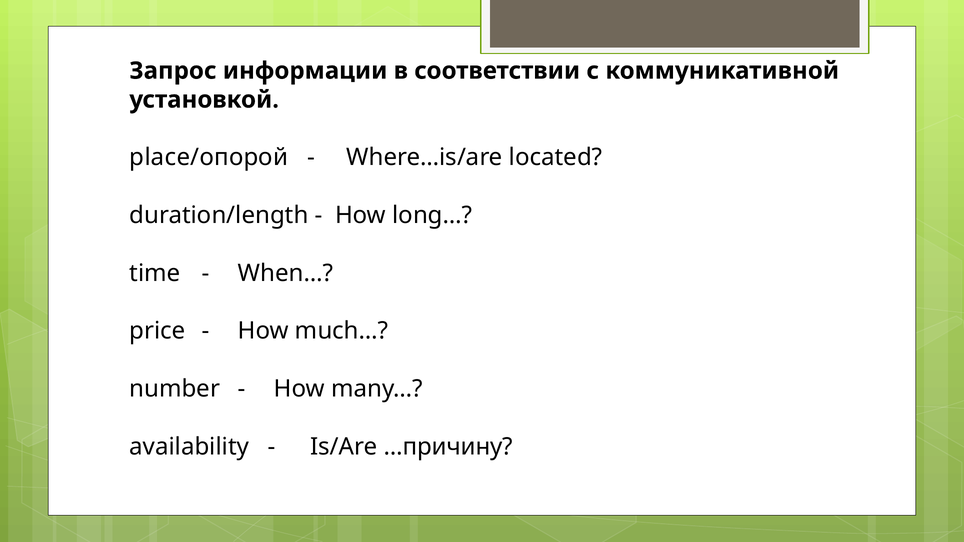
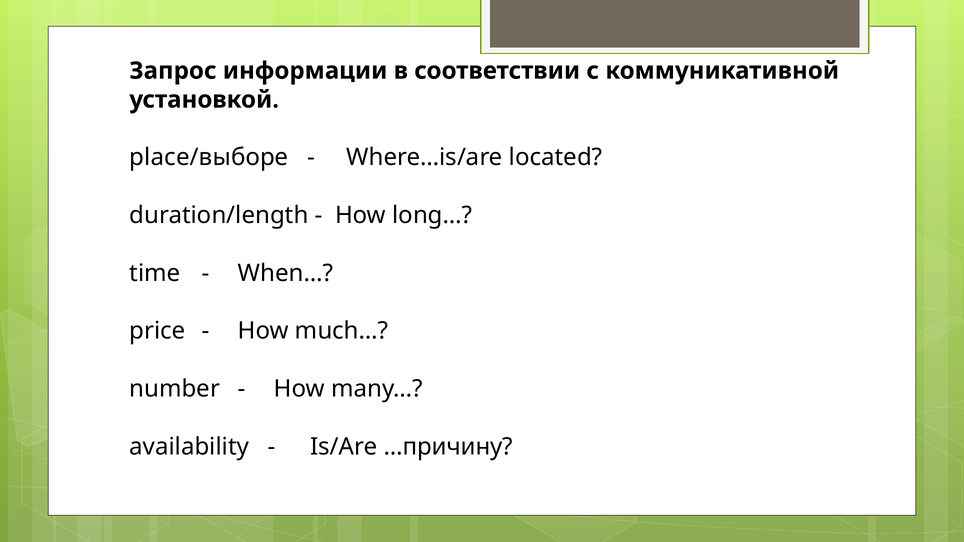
place/опорой: place/опорой -> place/выборе (209, 158)
